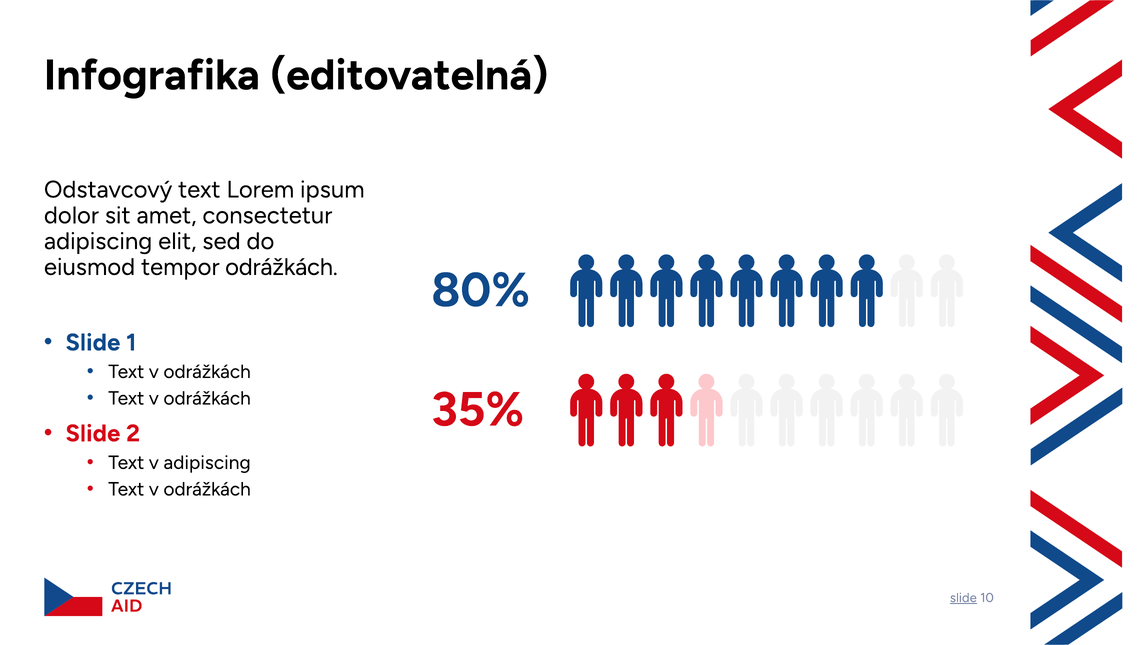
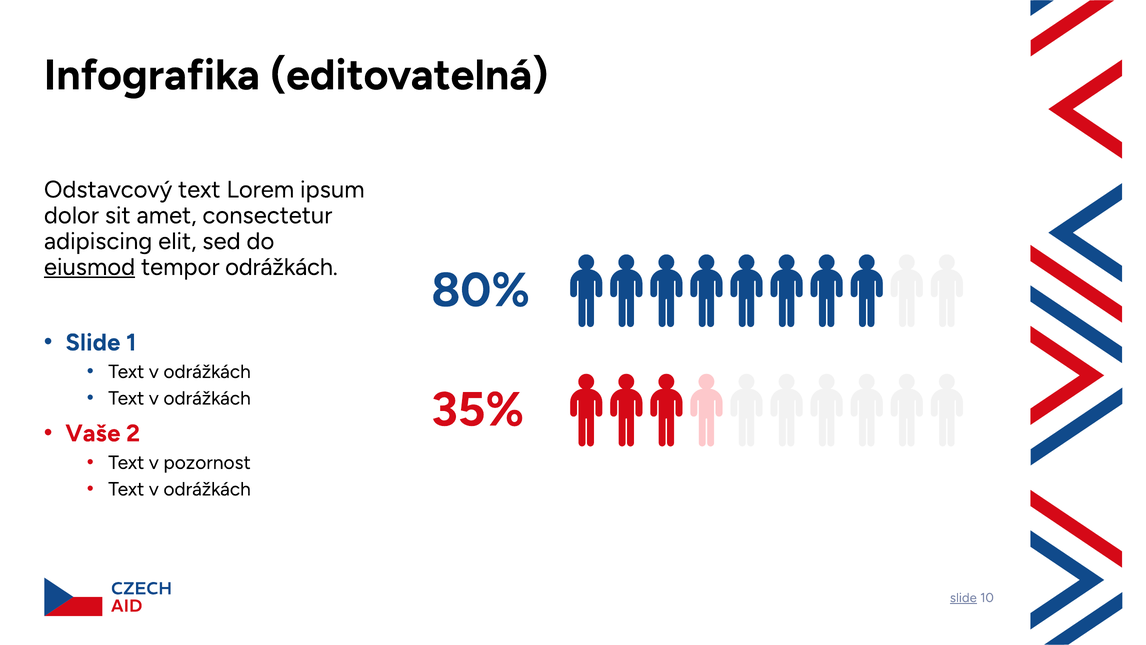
eiusmod underline: none -> present (90, 267)
Slide: Slide -> Vaše (93, 433)
v adipiscing: adipiscing -> pozornost (207, 462)
